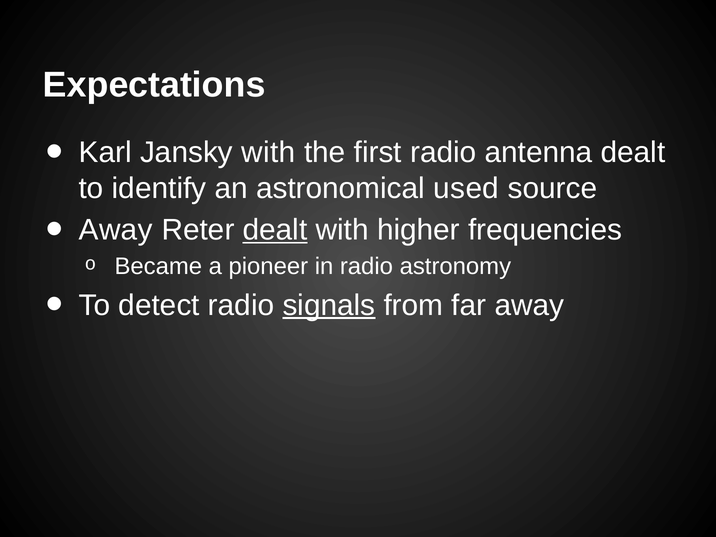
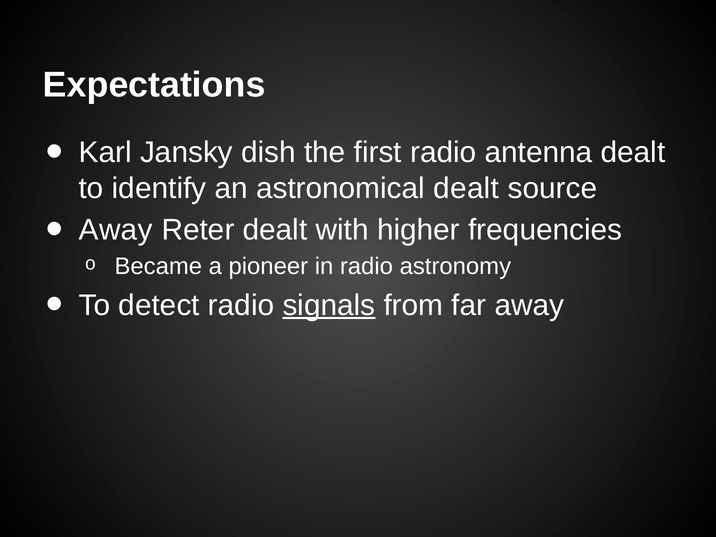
Jansky with: with -> dish (268, 152)
astronomical used: used -> dealt (466, 188)
dealt underline: present -> none (275, 230)
